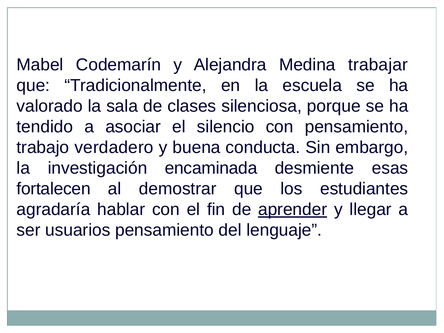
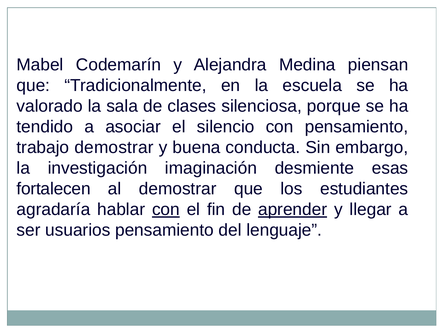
trabajar: trabajar -> piensan (378, 65)
trabajo verdadero: verdadero -> demostrar (114, 148)
encaminada: encaminada -> imaginación (211, 168)
con underline: none -> present (166, 210)
